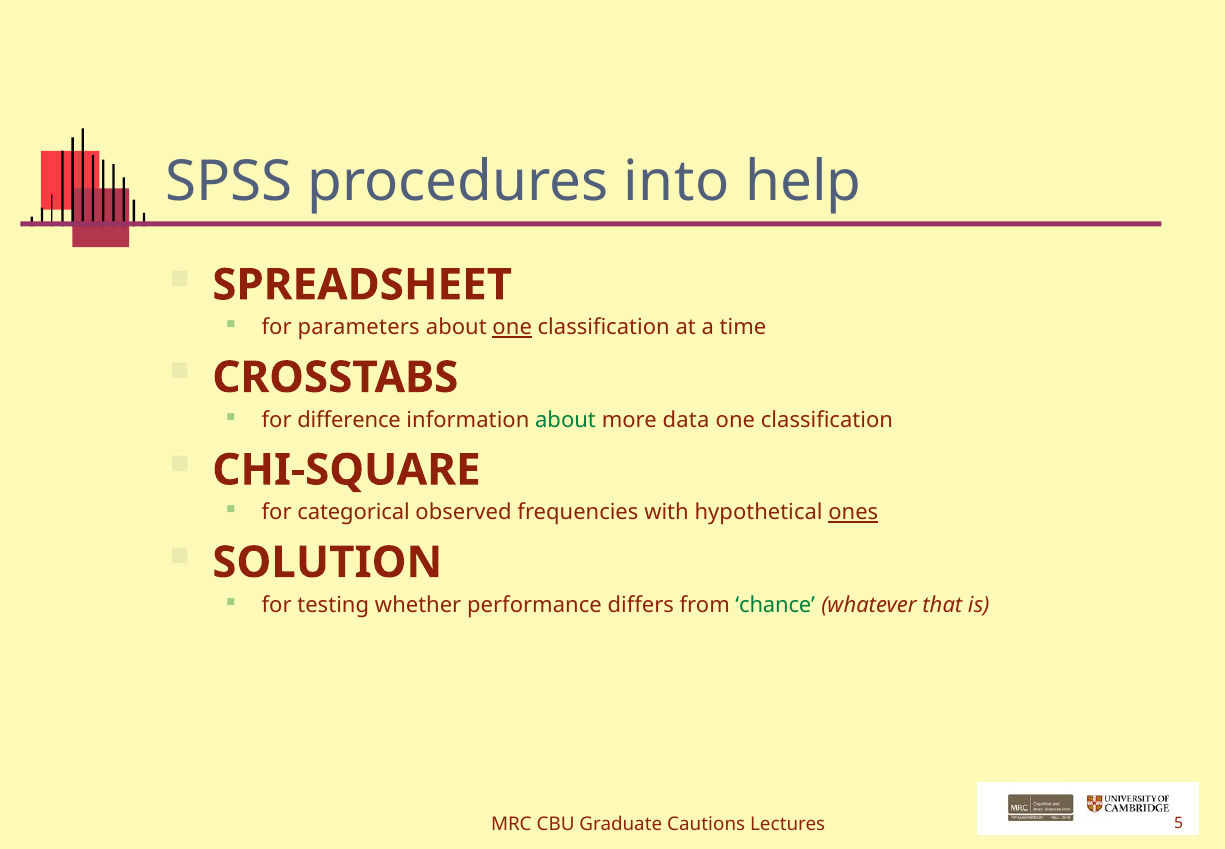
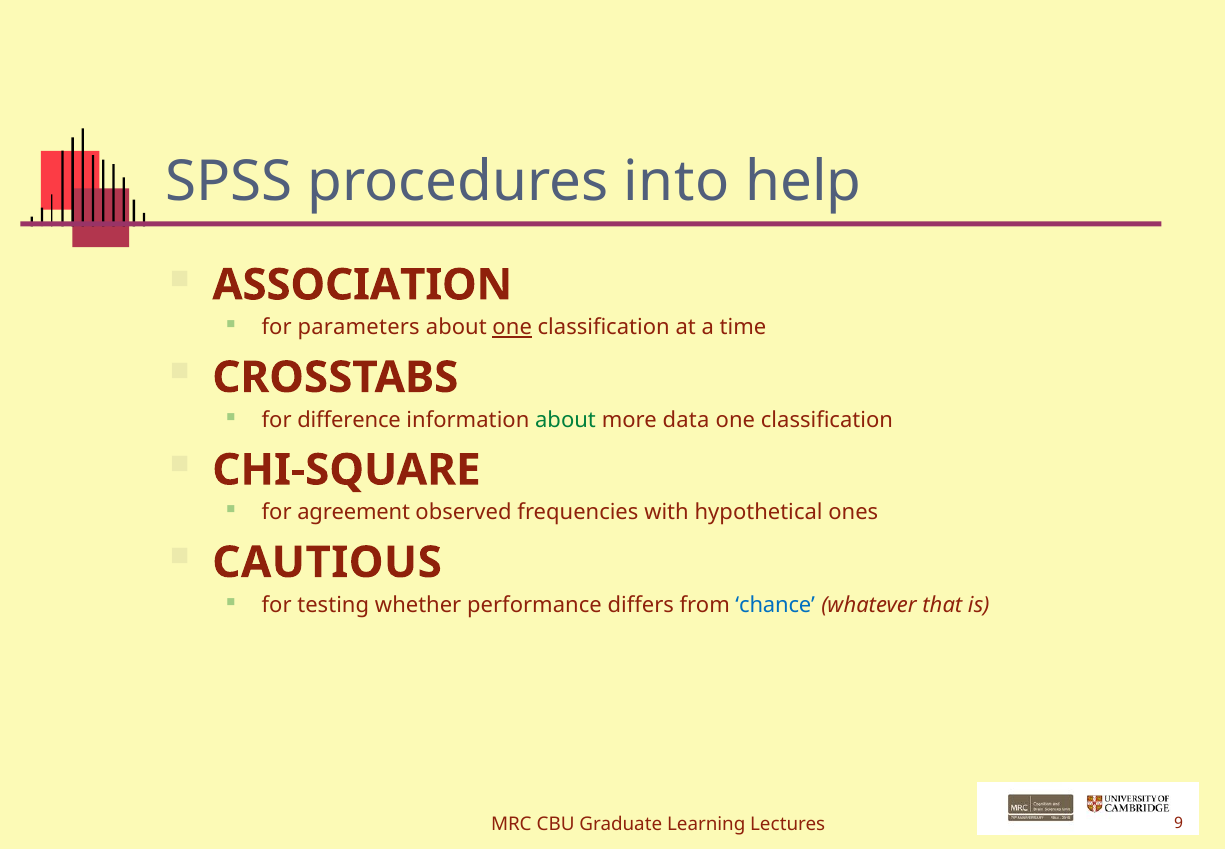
SPREADSHEET: SPREADSHEET -> ASSOCIATION (362, 285)
categorical: categorical -> agreement (354, 512)
ones underline: present -> none (853, 512)
SOLUTION: SOLUTION -> CAUTIOUS (327, 562)
chance colour: green -> blue (775, 605)
Cautions: Cautions -> Learning (706, 823)
5: 5 -> 9 (1179, 822)
